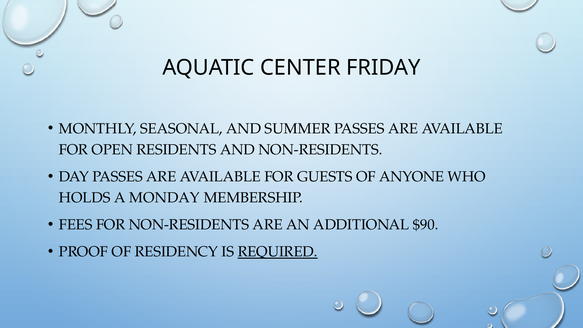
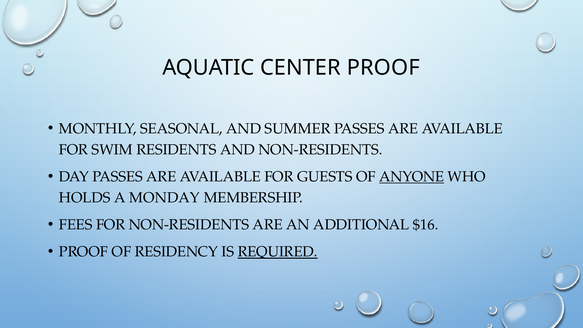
CENTER FRIDAY: FRIDAY -> PROOF (383, 68)
OPEN: OPEN -> SWIM (112, 150)
ANYONE underline: none -> present (412, 177)
$90: $90 -> $16 (426, 225)
